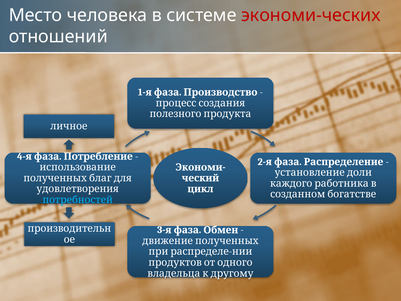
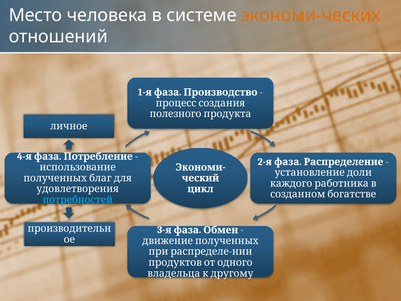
экономи-ческих colour: red -> orange (311, 15)
